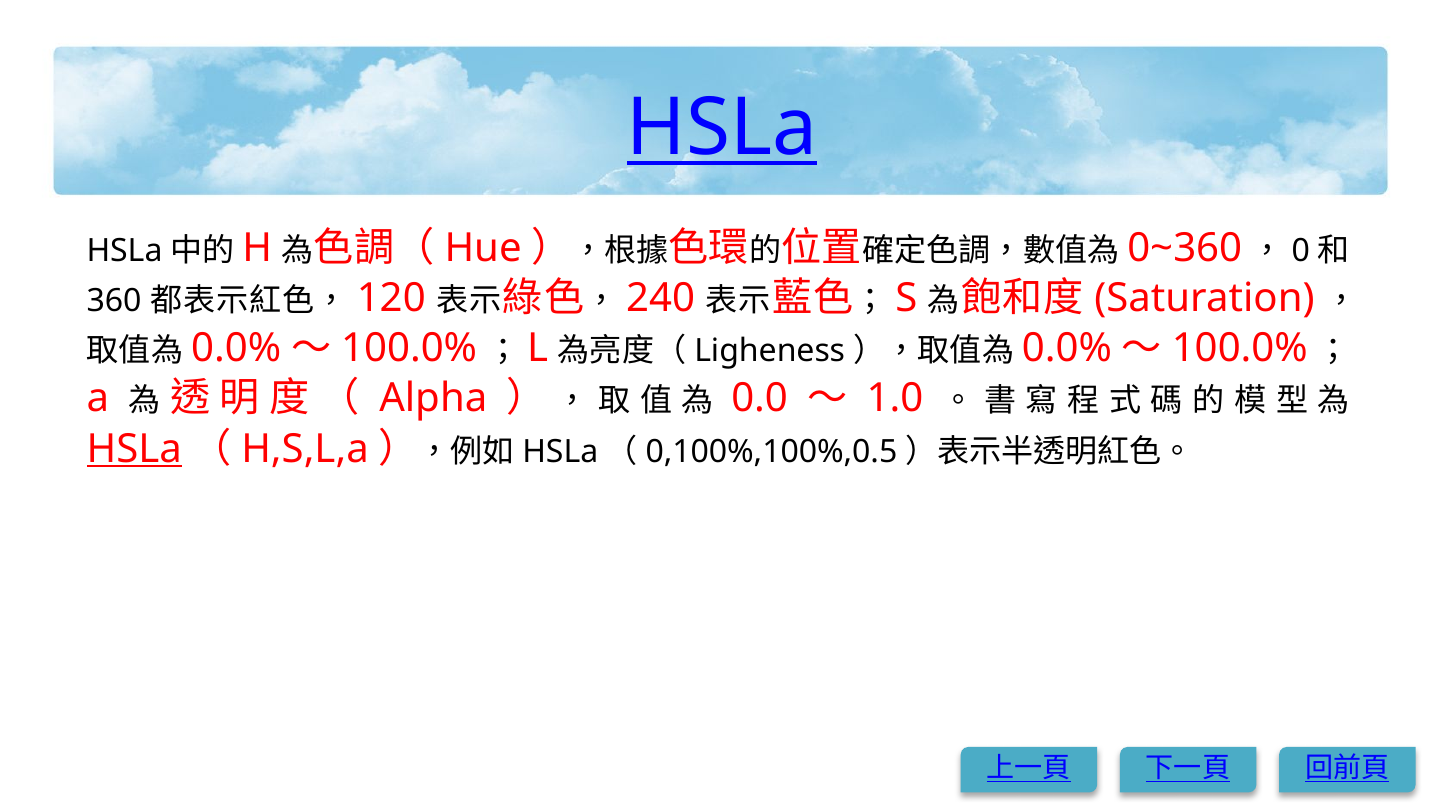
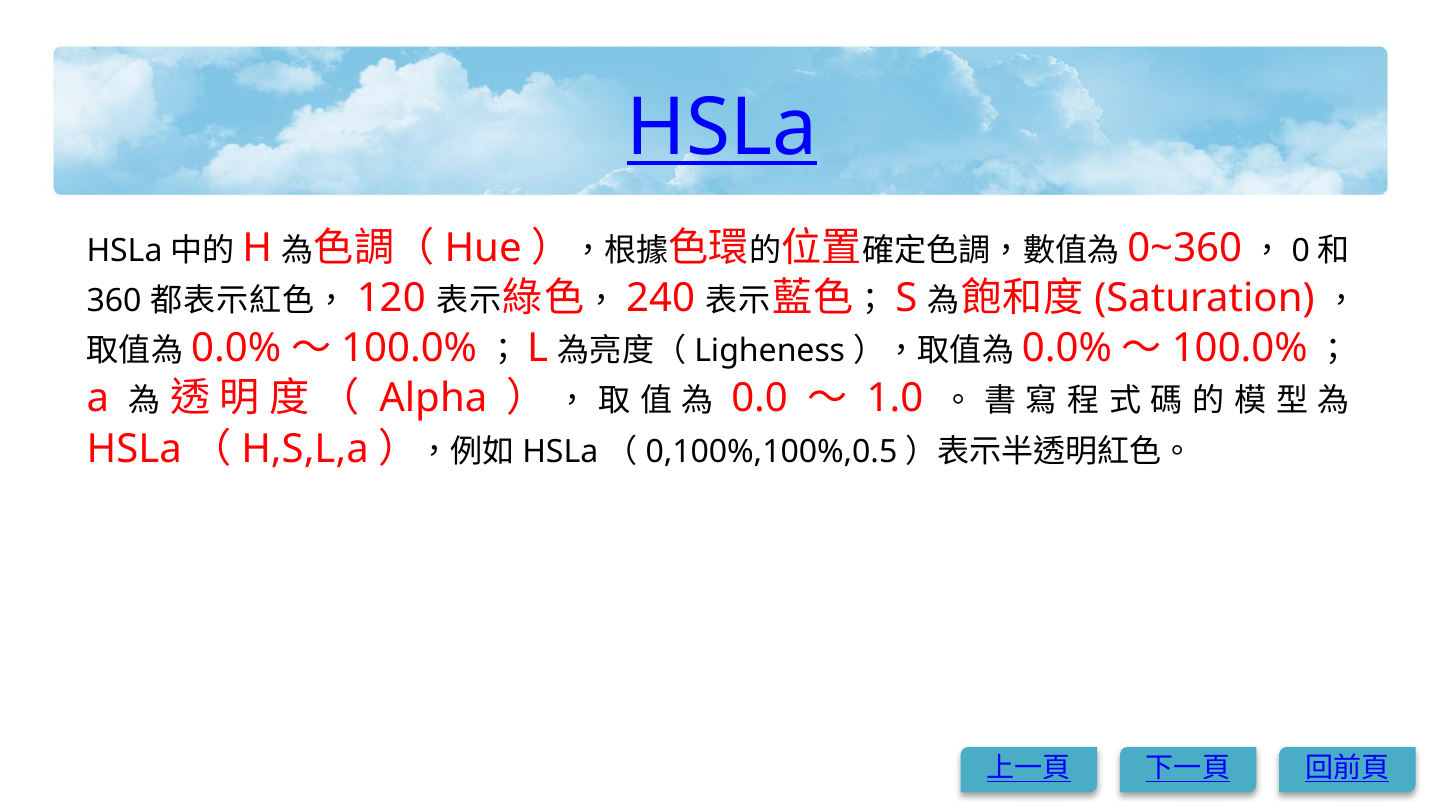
HSLa underline: present -> none (134, 449)
